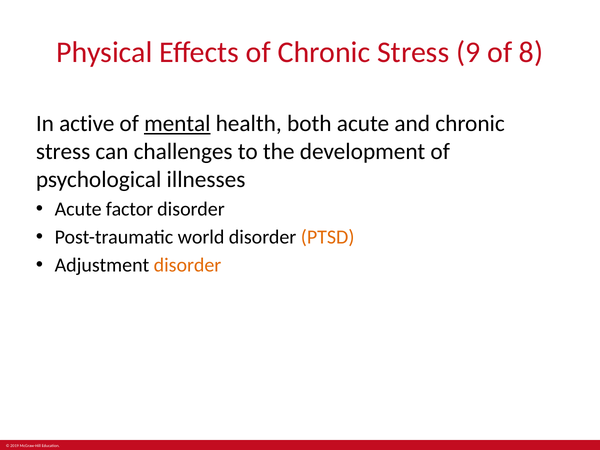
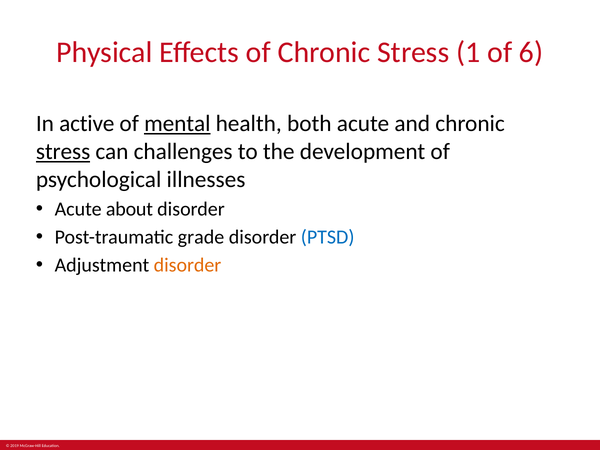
9: 9 -> 1 (468, 52)
8: 8 -> 6 (531, 52)
stress underline: none -> present (63, 152)
factor: factor -> about (129, 209)
world: world -> grade (201, 237)
PTSD colour: orange -> blue (328, 237)
